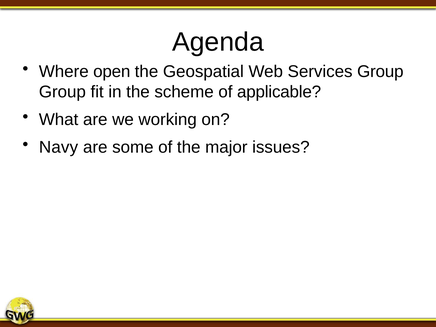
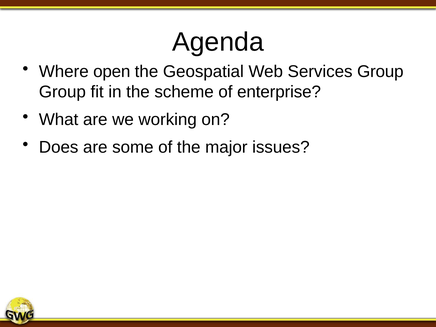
applicable: applicable -> enterprise (279, 92)
Navy: Navy -> Does (59, 147)
